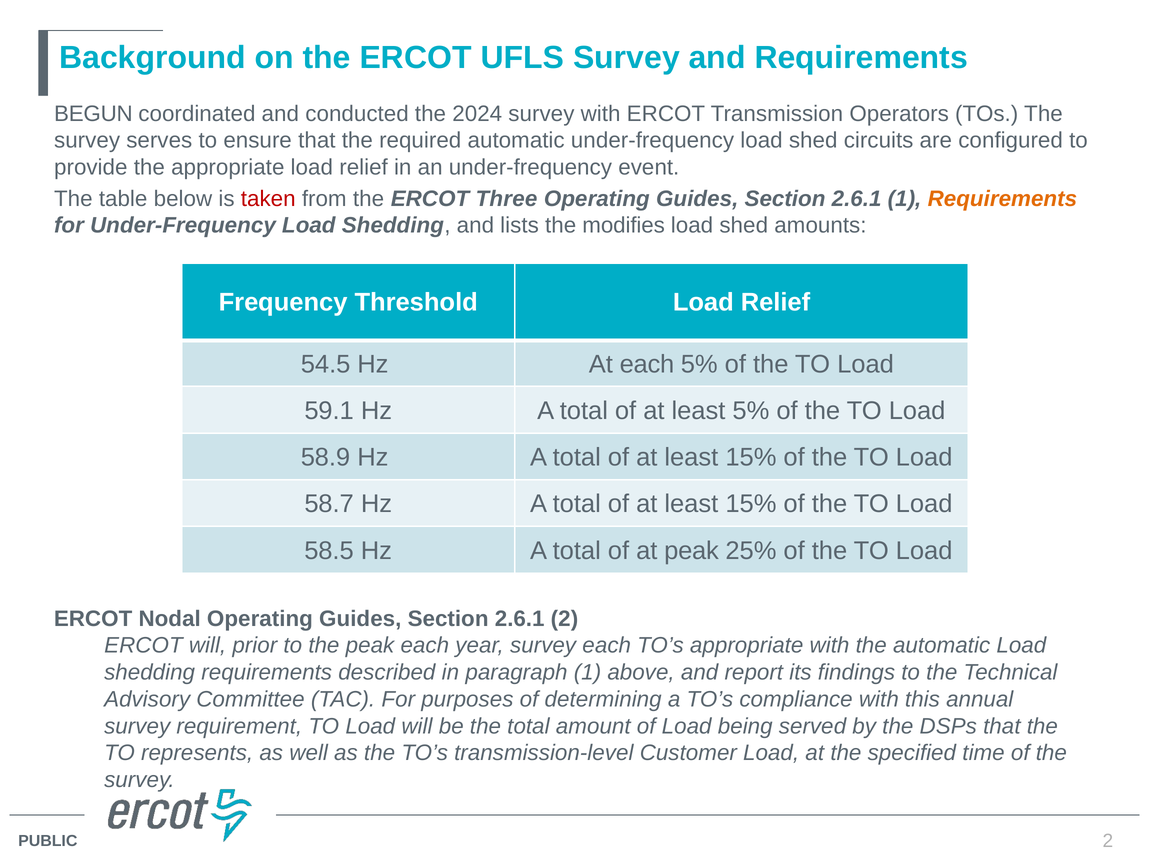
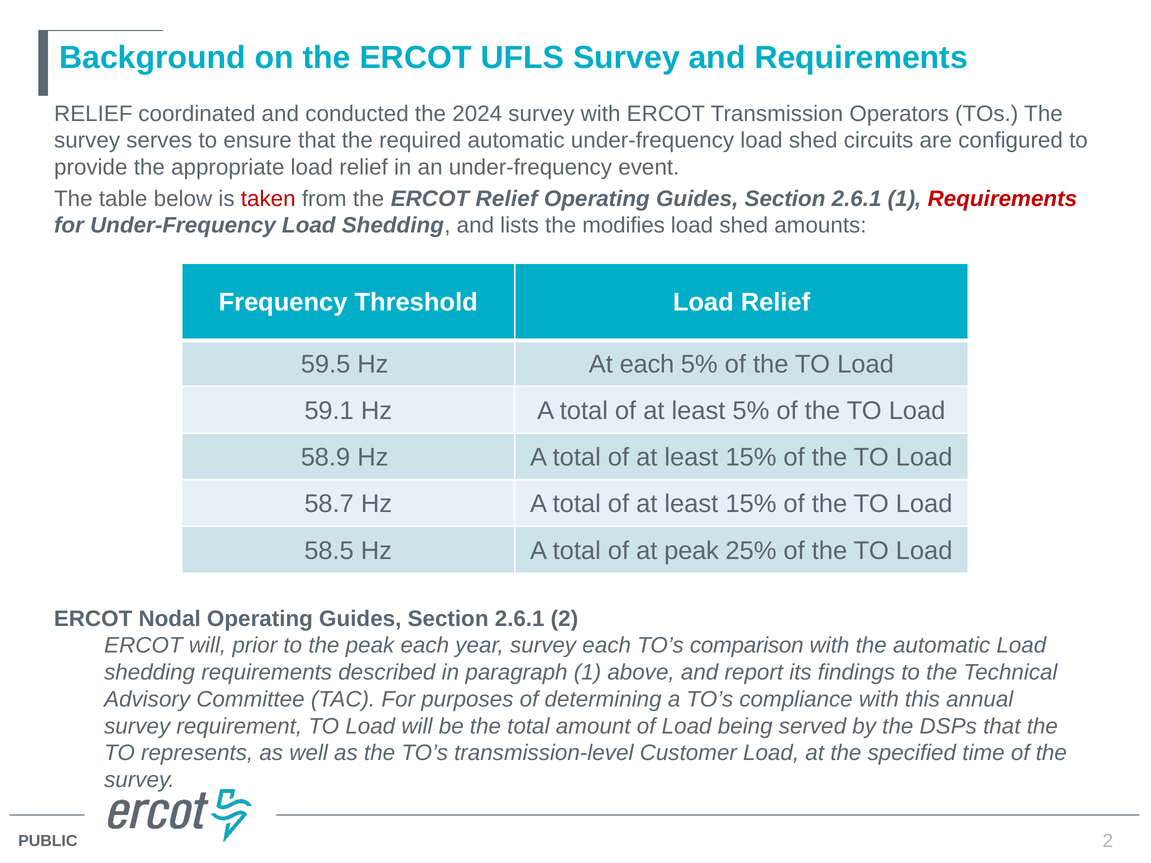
BEGUN: BEGUN -> RELIEF (93, 114)
ERCOT Three: Three -> Relief (506, 199)
Requirements colour: orange -> red (1002, 199)
54.5: 54.5 -> 59.5 (326, 364)
TO’s appropriate: appropriate -> comparison (747, 646)
